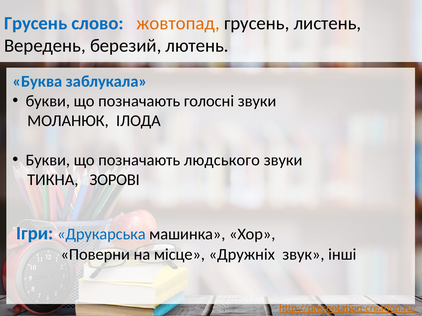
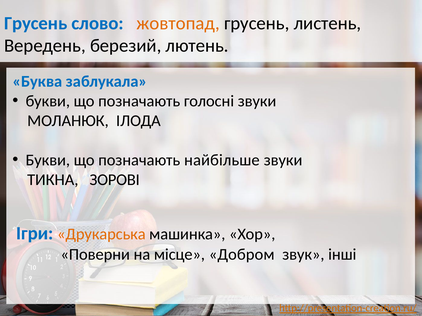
людського: людського -> найбільше (222, 160)
Друкарська colour: blue -> orange (101, 235)
Дружніх: Дружніх -> Добром (242, 255)
